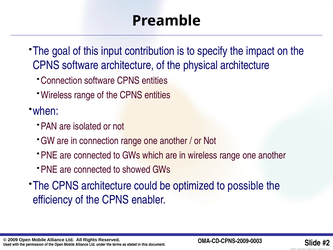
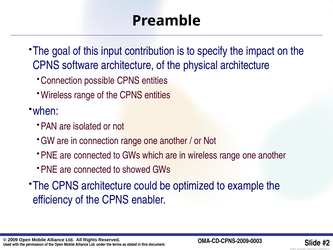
Connection software: software -> possible (99, 80)
possible: possible -> example (246, 186)
